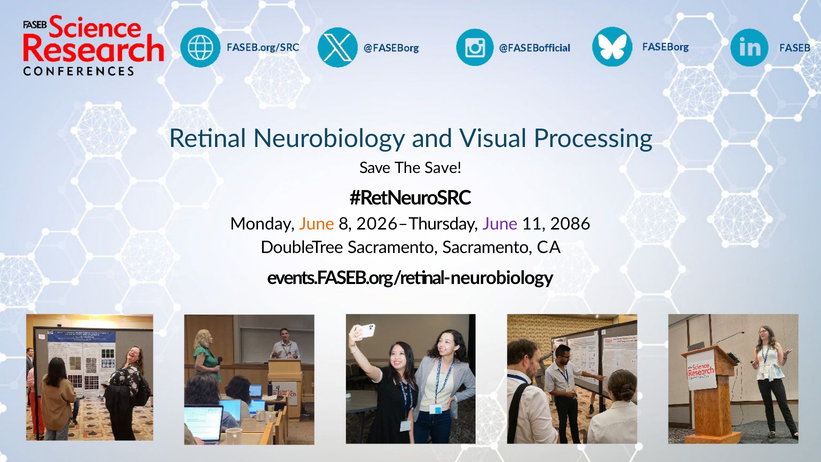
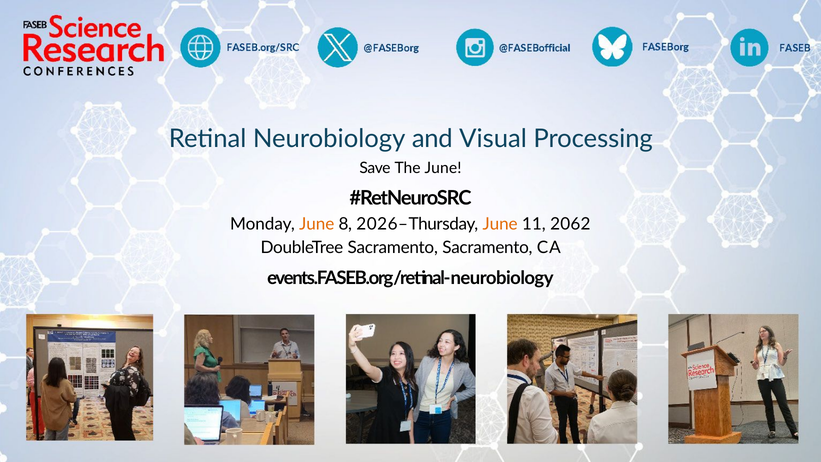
The Save: Save -> June (443, 168)
June colour: purple -> orange (500, 224)
2086: 2086 -> 2062 (570, 224)
